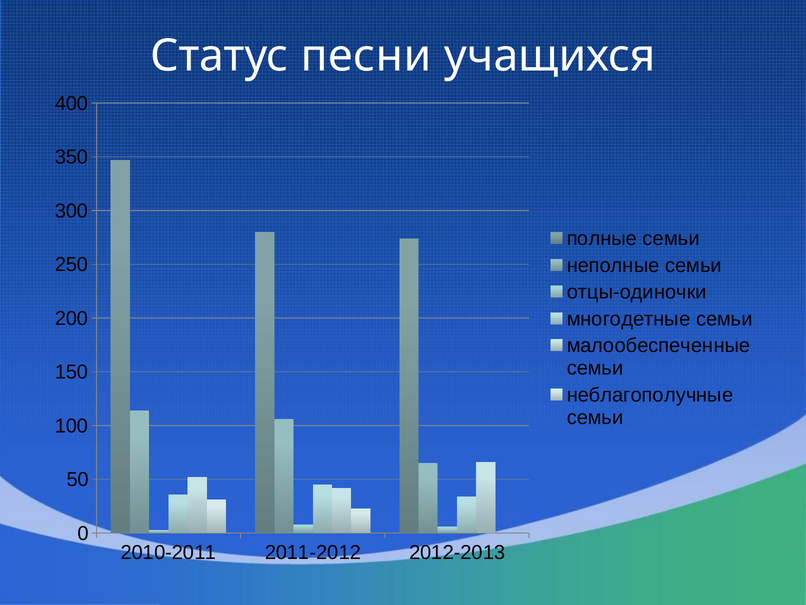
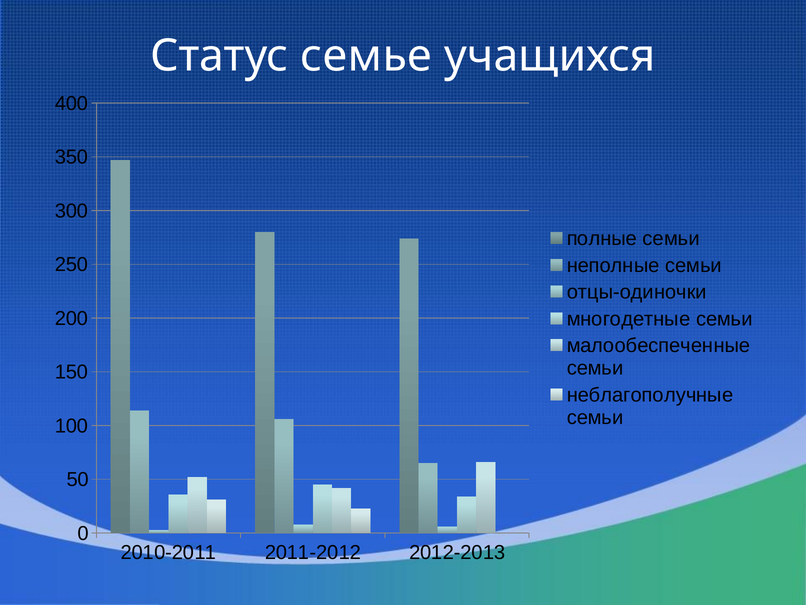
песни: песни -> семье (366, 56)
